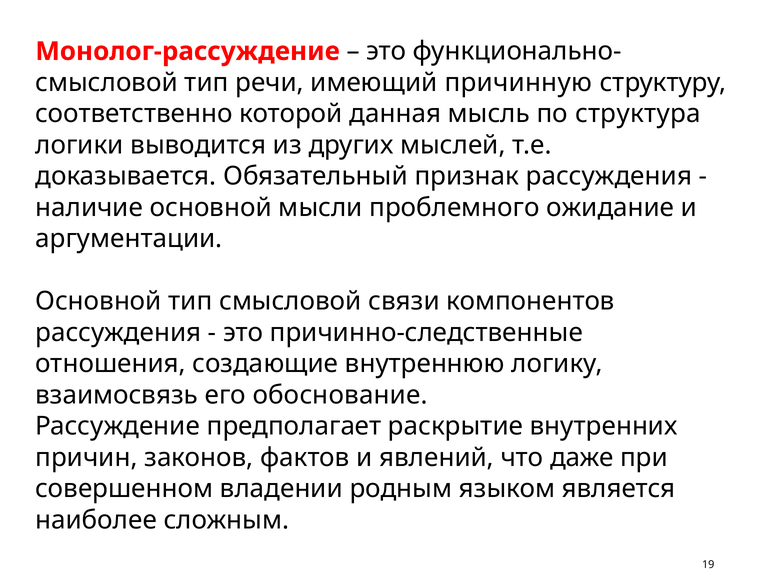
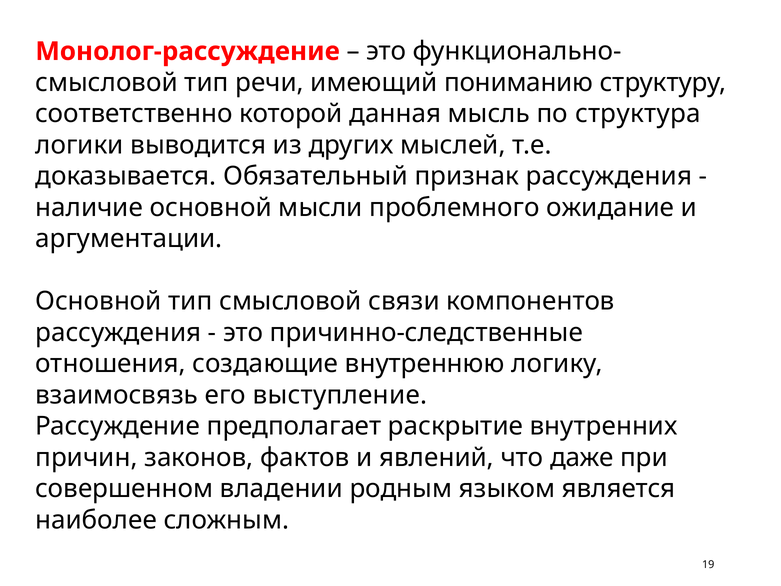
причинную: причинную -> пониманию (519, 83)
обоснование: обоснование -> выступление (340, 395)
